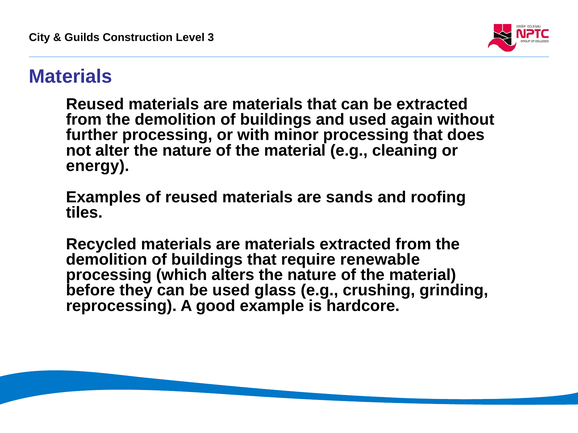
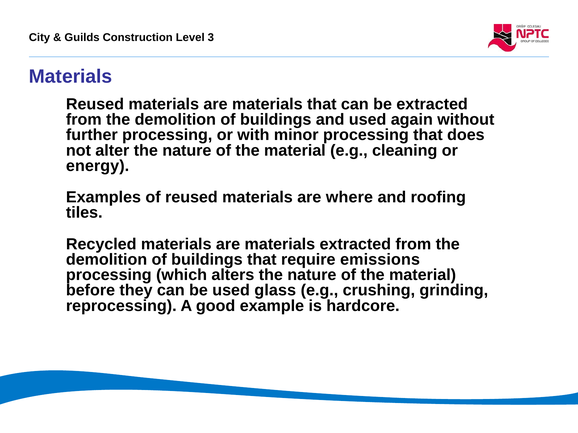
sands: sands -> where (349, 197)
renewable: renewable -> emissions (380, 260)
